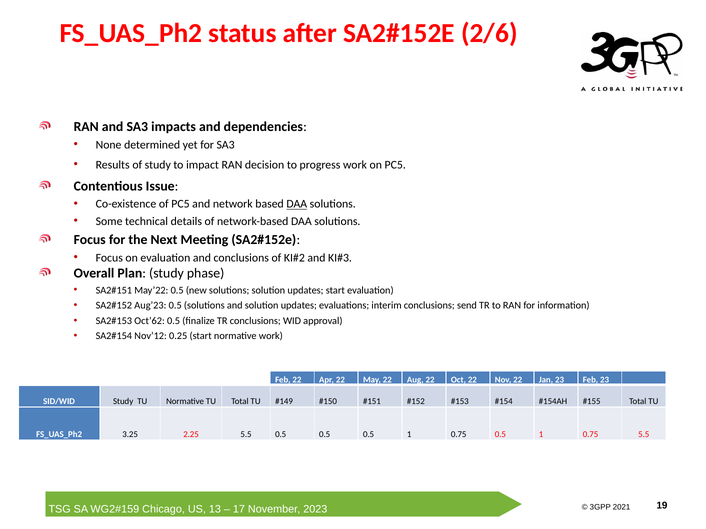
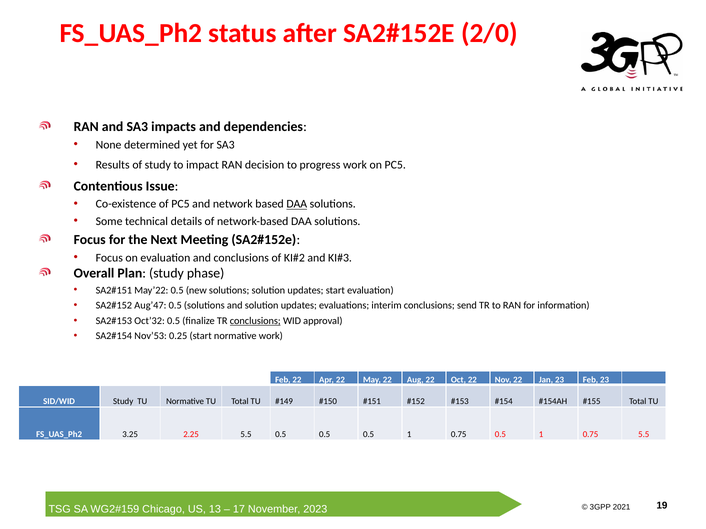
2/6: 2/6 -> 2/0 (489, 33)
Aug’23: Aug’23 -> Aug’47 (150, 306)
Oct’62: Oct’62 -> Oct’32 (150, 321)
conclusions underline: none -> present (255, 321)
Nov’12: Nov’12 -> Nov’53 (151, 336)
